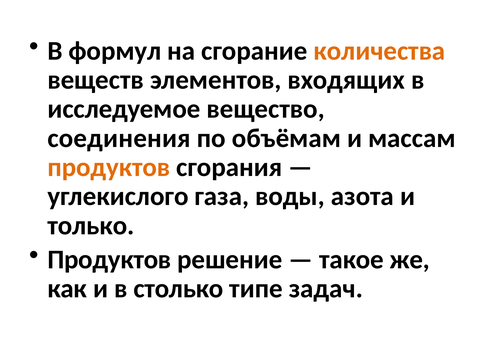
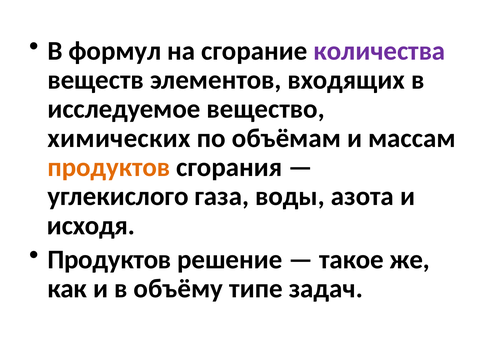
количества colour: orange -> purple (379, 51)
соединения: соединения -> химических (119, 138)
только: только -> исходя (91, 226)
столько: столько -> объёму (178, 289)
